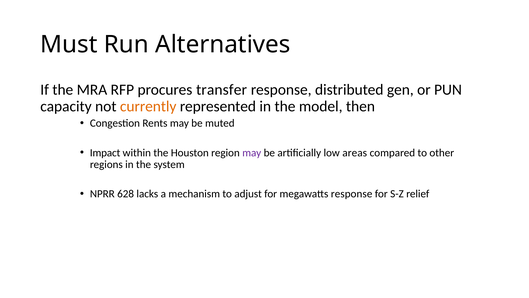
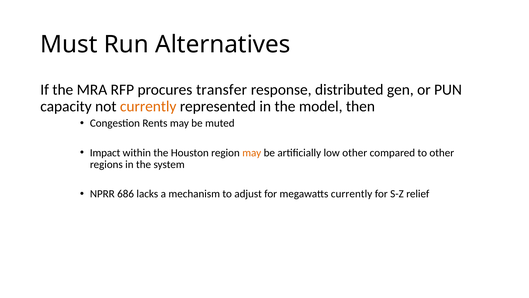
may colour: purple -> orange (252, 152)
low areas: areas -> other (355, 152)
628: 628 -> 686 (126, 194)
megawatts response: response -> currently (352, 194)
